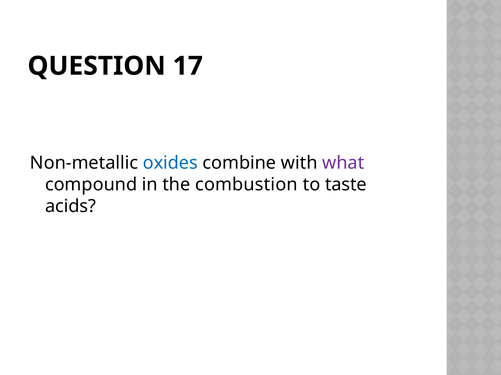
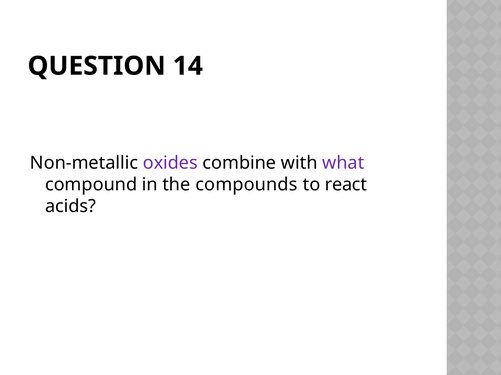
17: 17 -> 14 (188, 66)
oxides colour: blue -> purple (170, 163)
combustion: combustion -> compounds (246, 185)
taste: taste -> react (346, 185)
